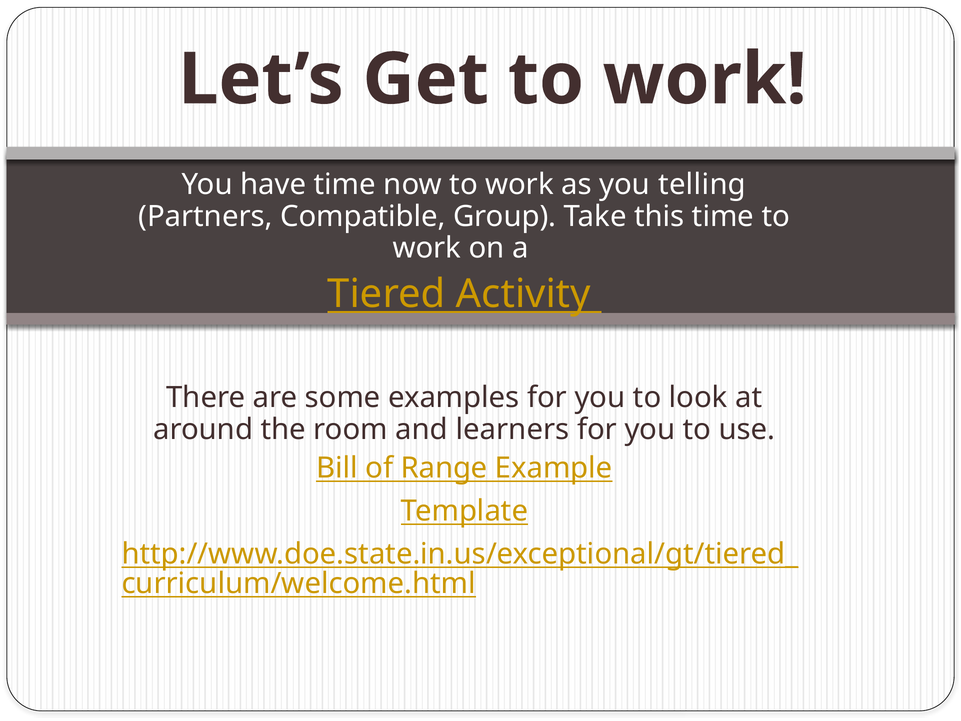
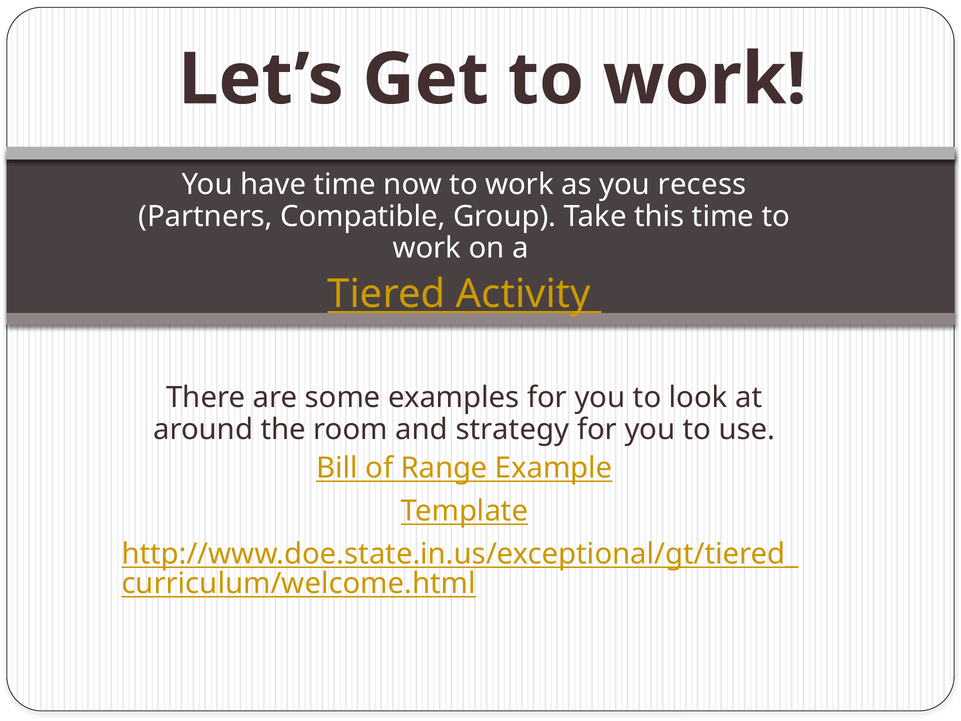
telling: telling -> recess (702, 185)
learners: learners -> strategy (512, 429)
